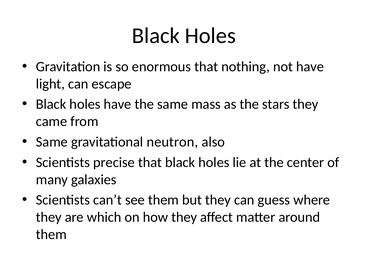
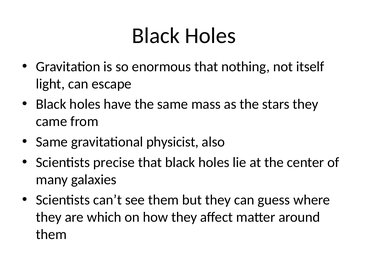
not have: have -> itself (310, 67)
neutron: neutron -> physicist (173, 142)
